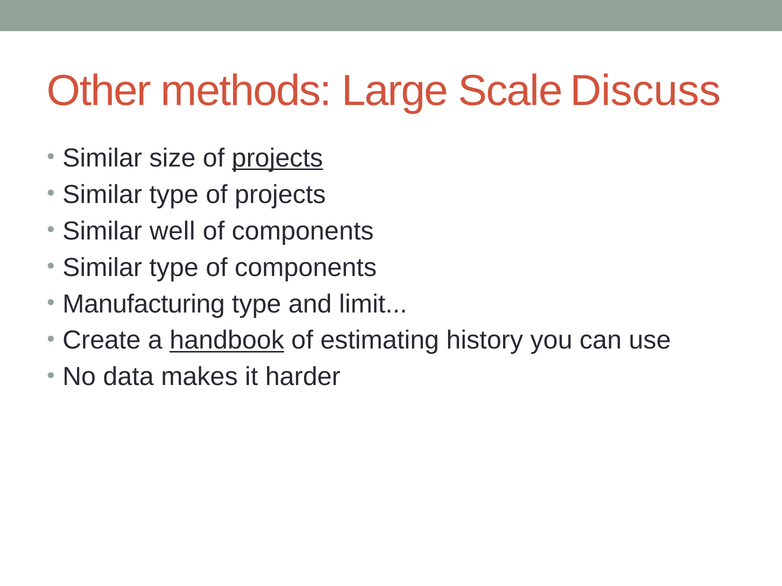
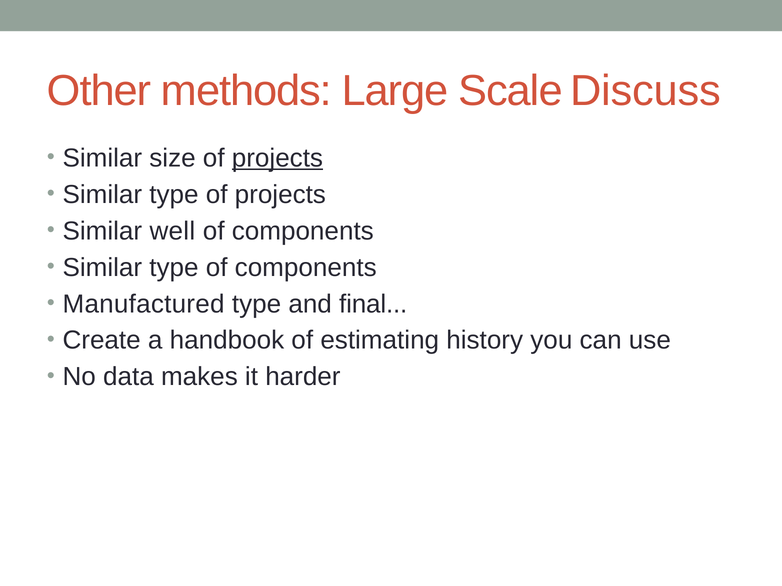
Manufacturing: Manufacturing -> Manufactured (144, 304)
limit: limit -> final (373, 304)
handbook underline: present -> none (227, 341)
